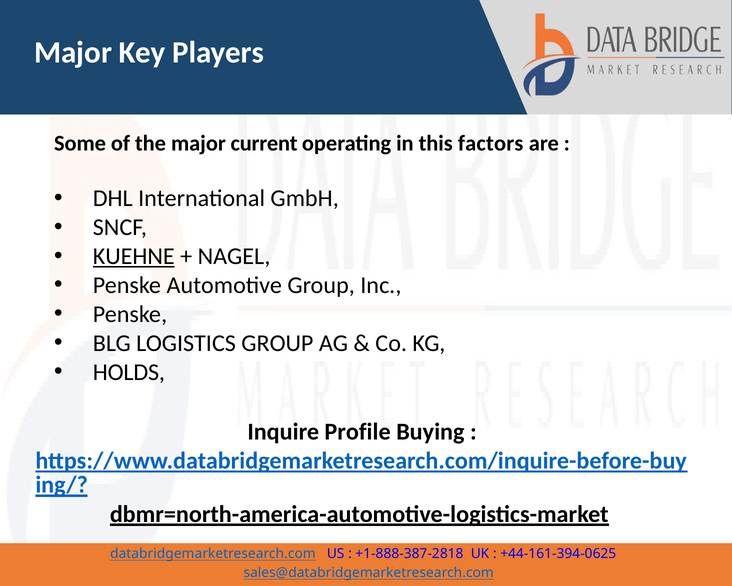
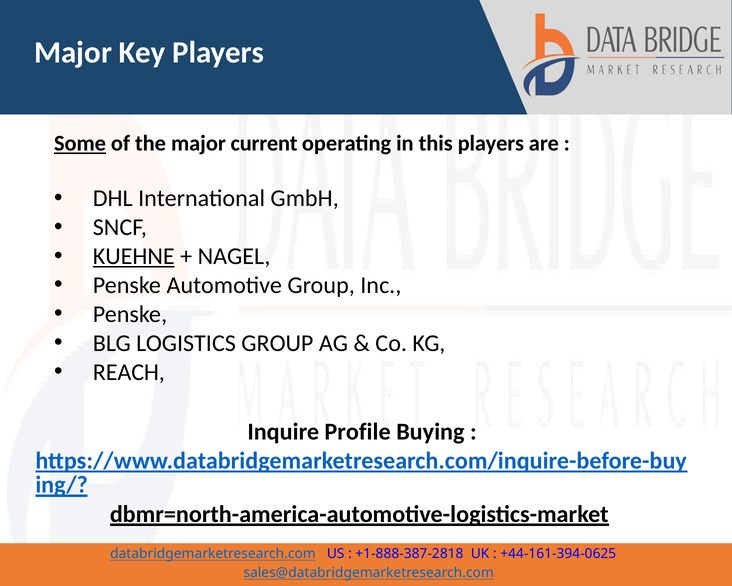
Some underline: none -> present (80, 143)
this factors: factors -> players (491, 143)
HOLDS: HOLDS -> REACH (129, 372)
